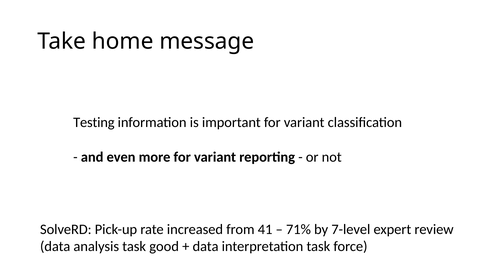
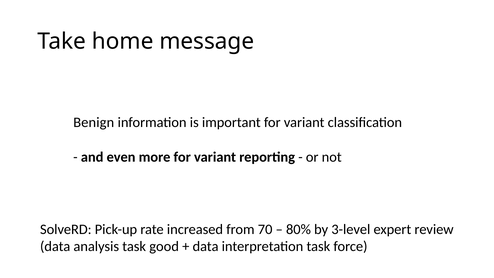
Testing: Testing -> Benign (94, 122)
41: 41 -> 70 (265, 229)
71%: 71% -> 80% (298, 229)
7-level: 7-level -> 3-level (351, 229)
